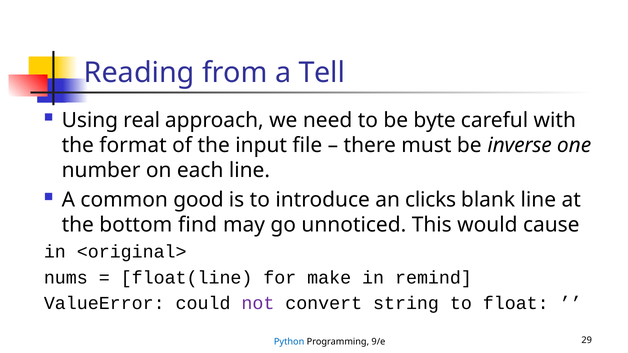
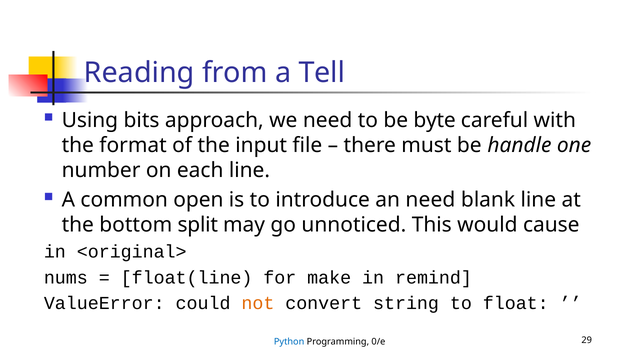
real: real -> bits (142, 120)
inverse: inverse -> handle (520, 145)
good: good -> open (198, 200)
an clicks: clicks -> need (430, 200)
find: find -> split (198, 225)
not colour: purple -> orange (258, 303)
9/e: 9/e -> 0/e (378, 342)
